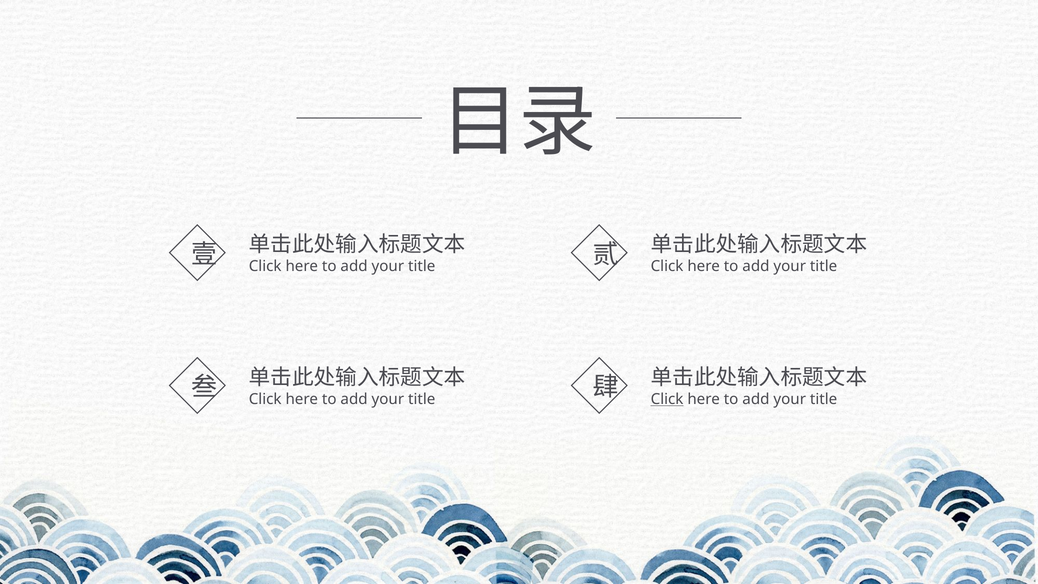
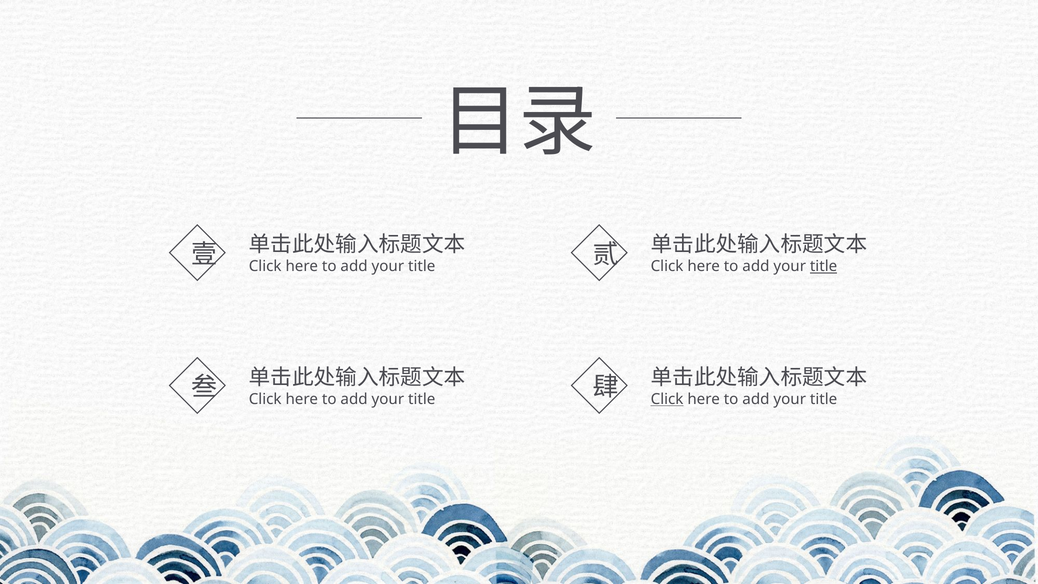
title underline: none -> present (824, 266)
